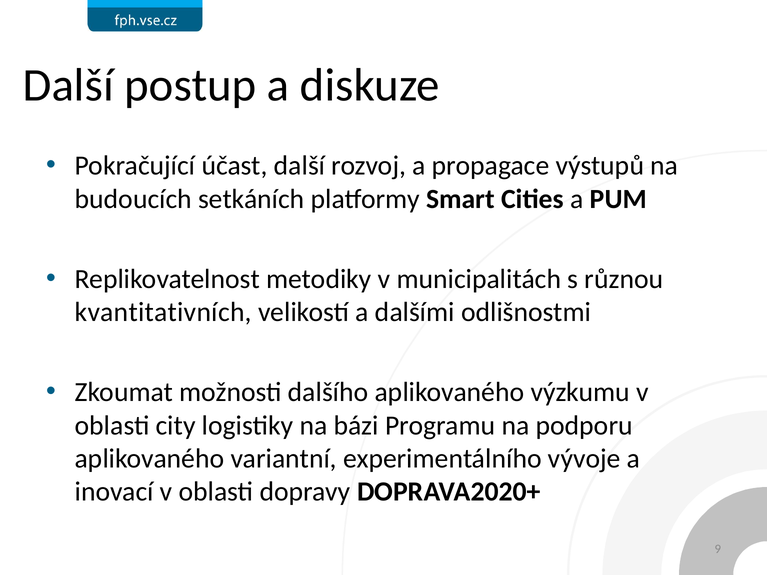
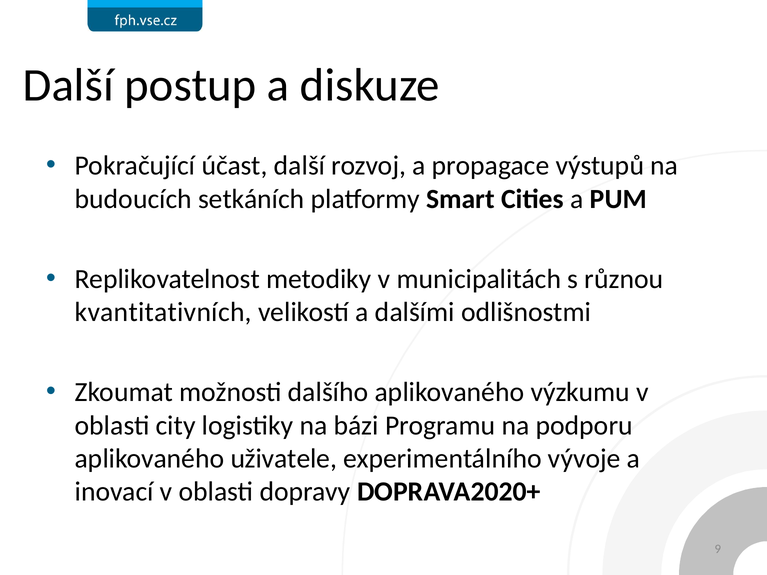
variantní: variantní -> uživatele (284, 459)
